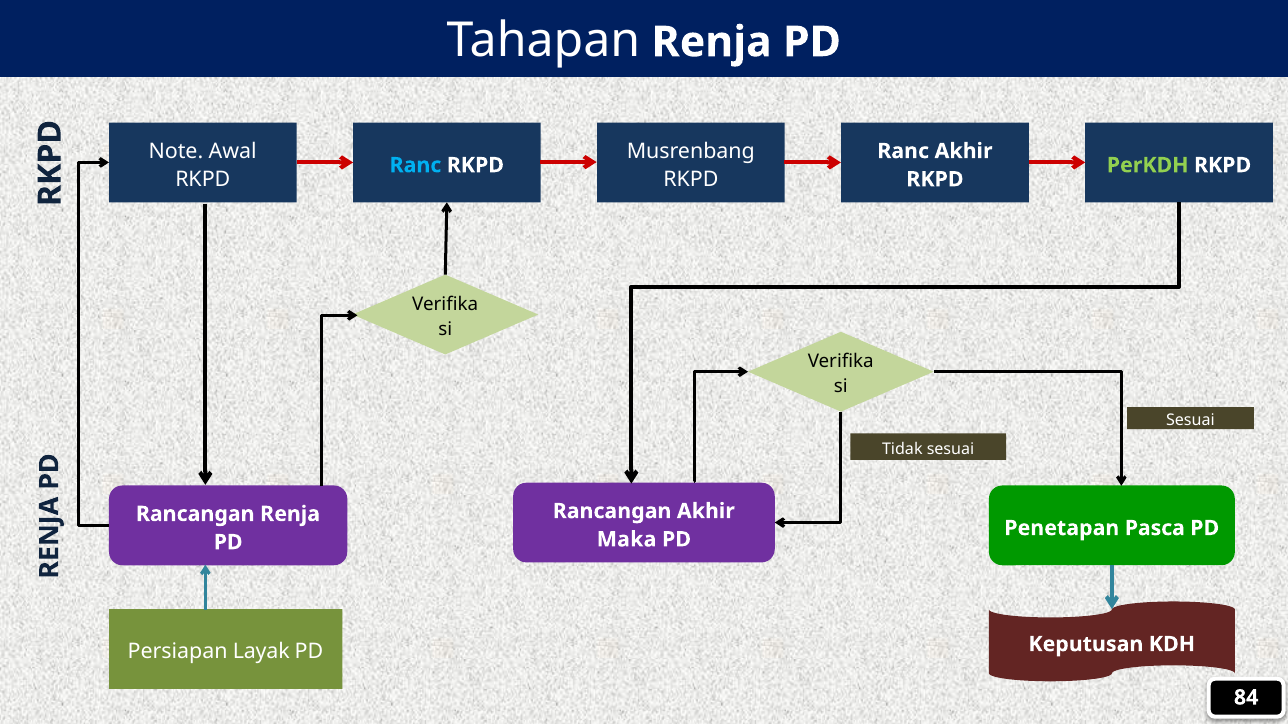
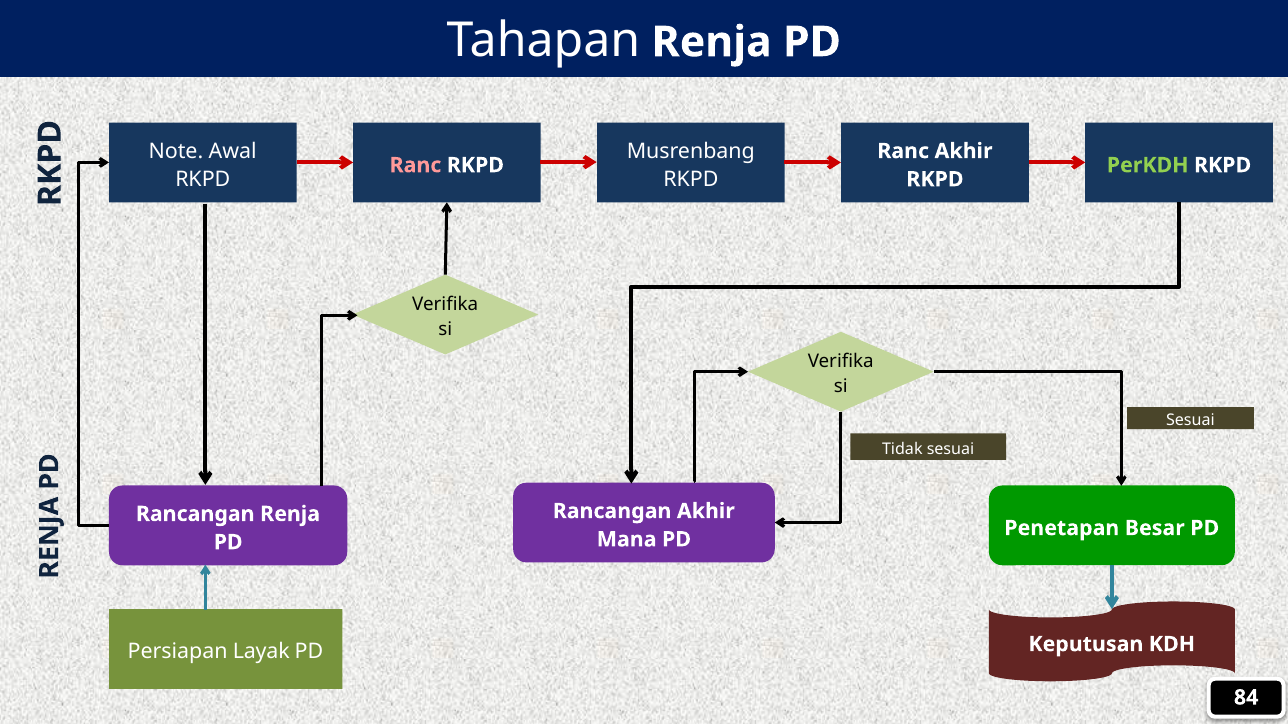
Ranc colour: light blue -> pink (415, 165)
Pasca: Pasca -> Besar (1155, 529)
Maka: Maka -> Mana (627, 540)
